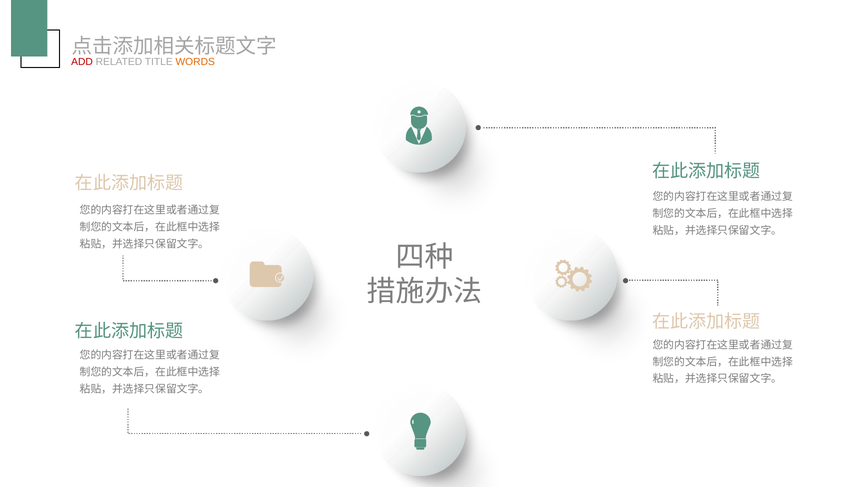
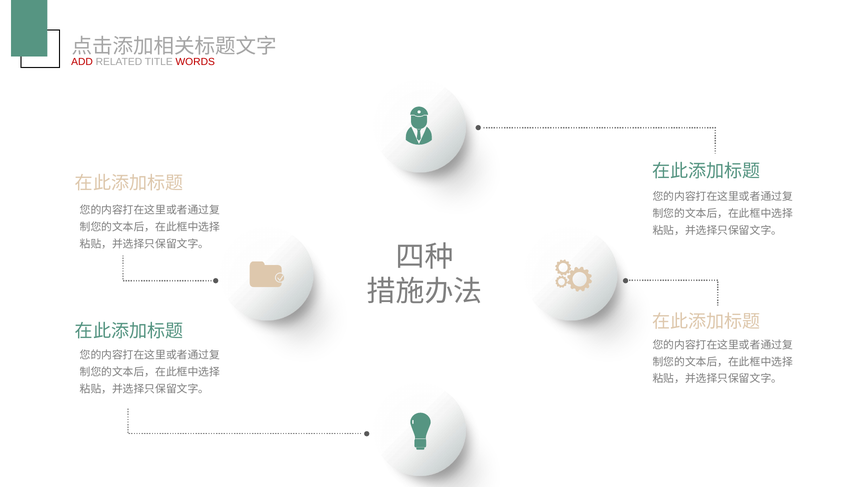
WORDS colour: orange -> red (195, 62)
